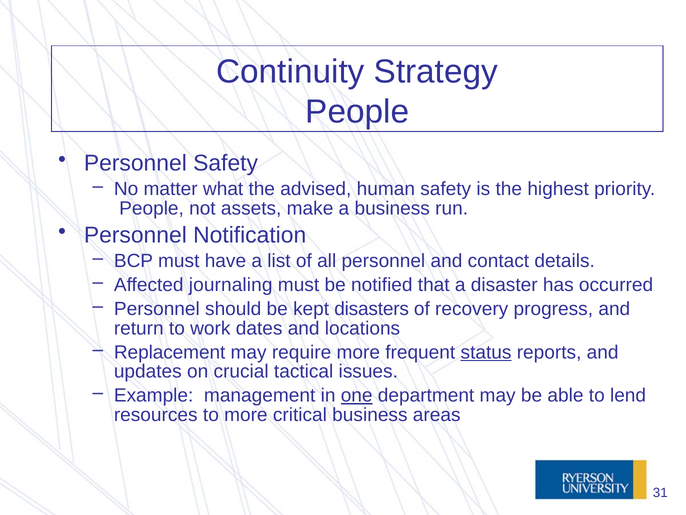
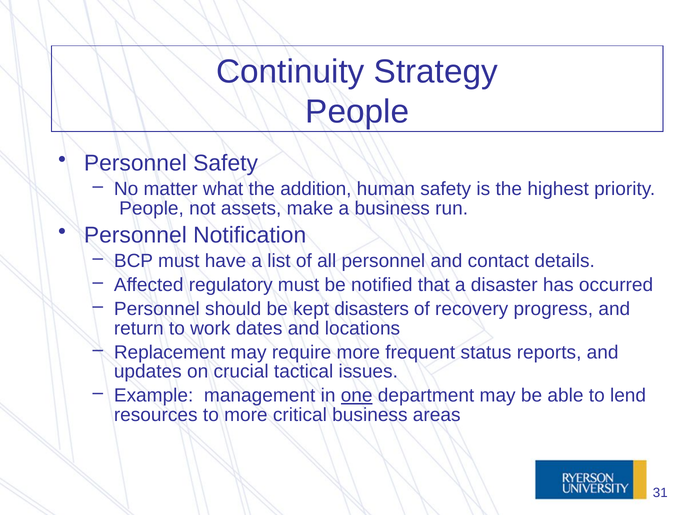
advised: advised -> addition (316, 189)
journaling: journaling -> regulatory (231, 285)
status underline: present -> none (486, 352)
